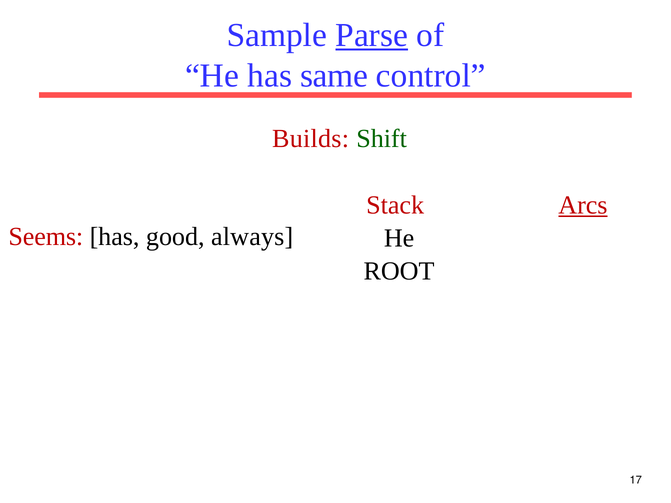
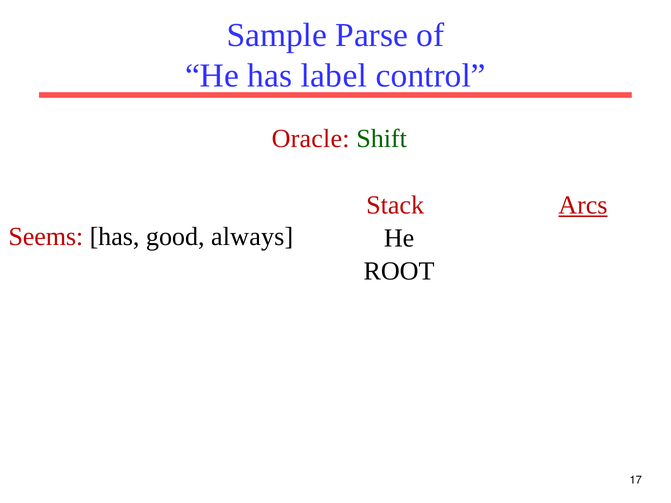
Parse underline: present -> none (372, 35)
same: same -> label (334, 76)
Builds: Builds -> Oracle (311, 139)
